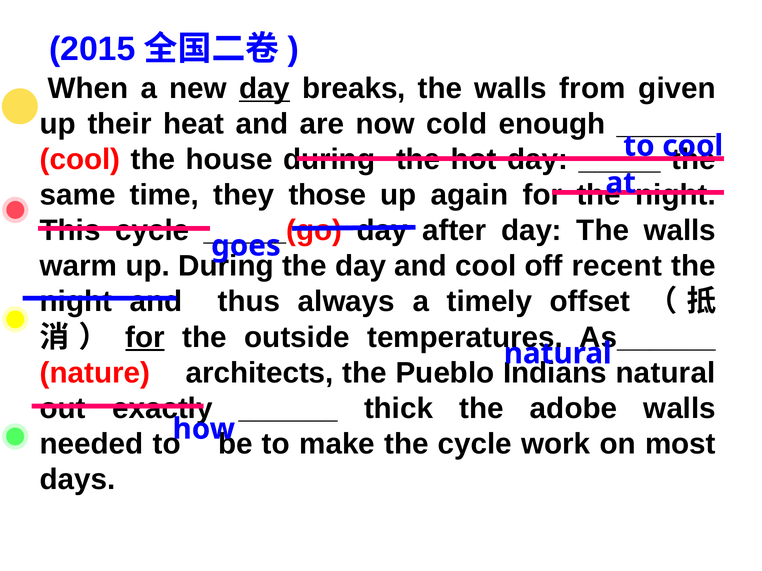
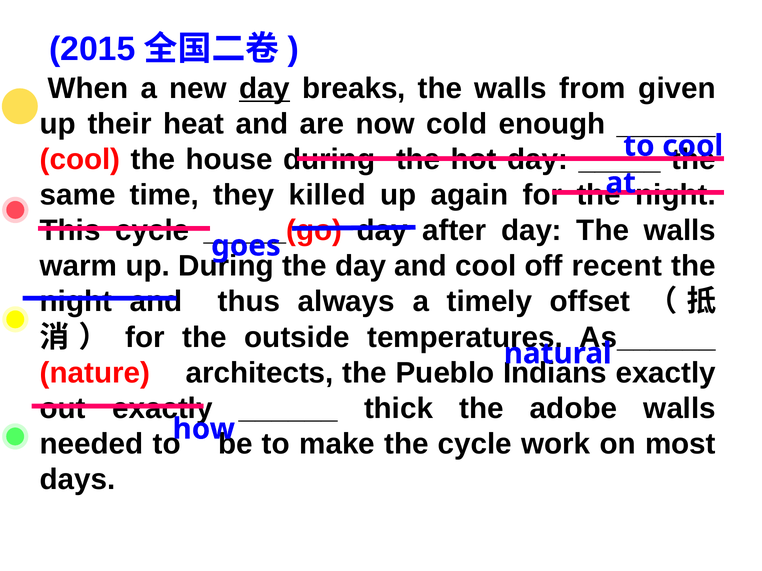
those: those -> killed (327, 195)
for underline: present -> none (145, 338)
natural: natural -> exactly (666, 373)
